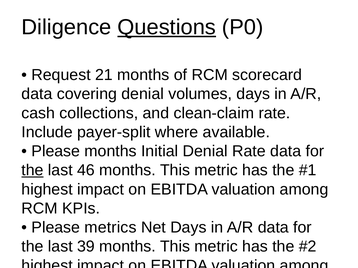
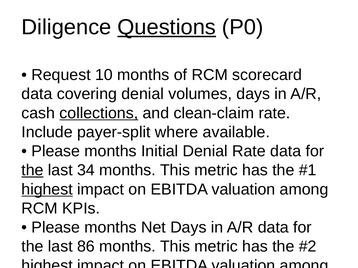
21: 21 -> 10 (104, 75)
collections underline: none -> present (99, 113)
46: 46 -> 34 (86, 171)
highest underline: none -> present (47, 190)
metrics: metrics -> months (111, 228)
39: 39 -> 86 (86, 247)
